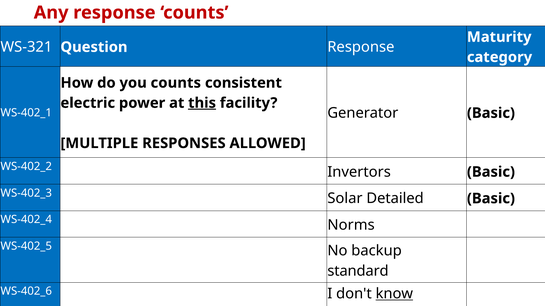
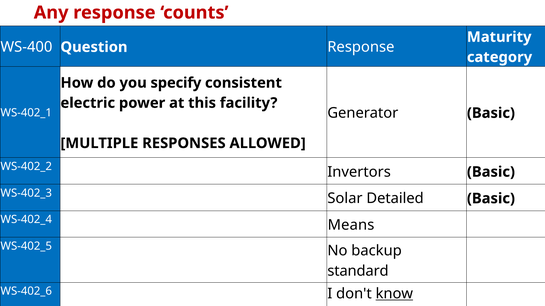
WS-321: WS-321 -> WS-400 (26, 47)
you counts: counts -> specify (176, 83)
this underline: present -> none (202, 103)
Norms: Norms -> Means (351, 225)
